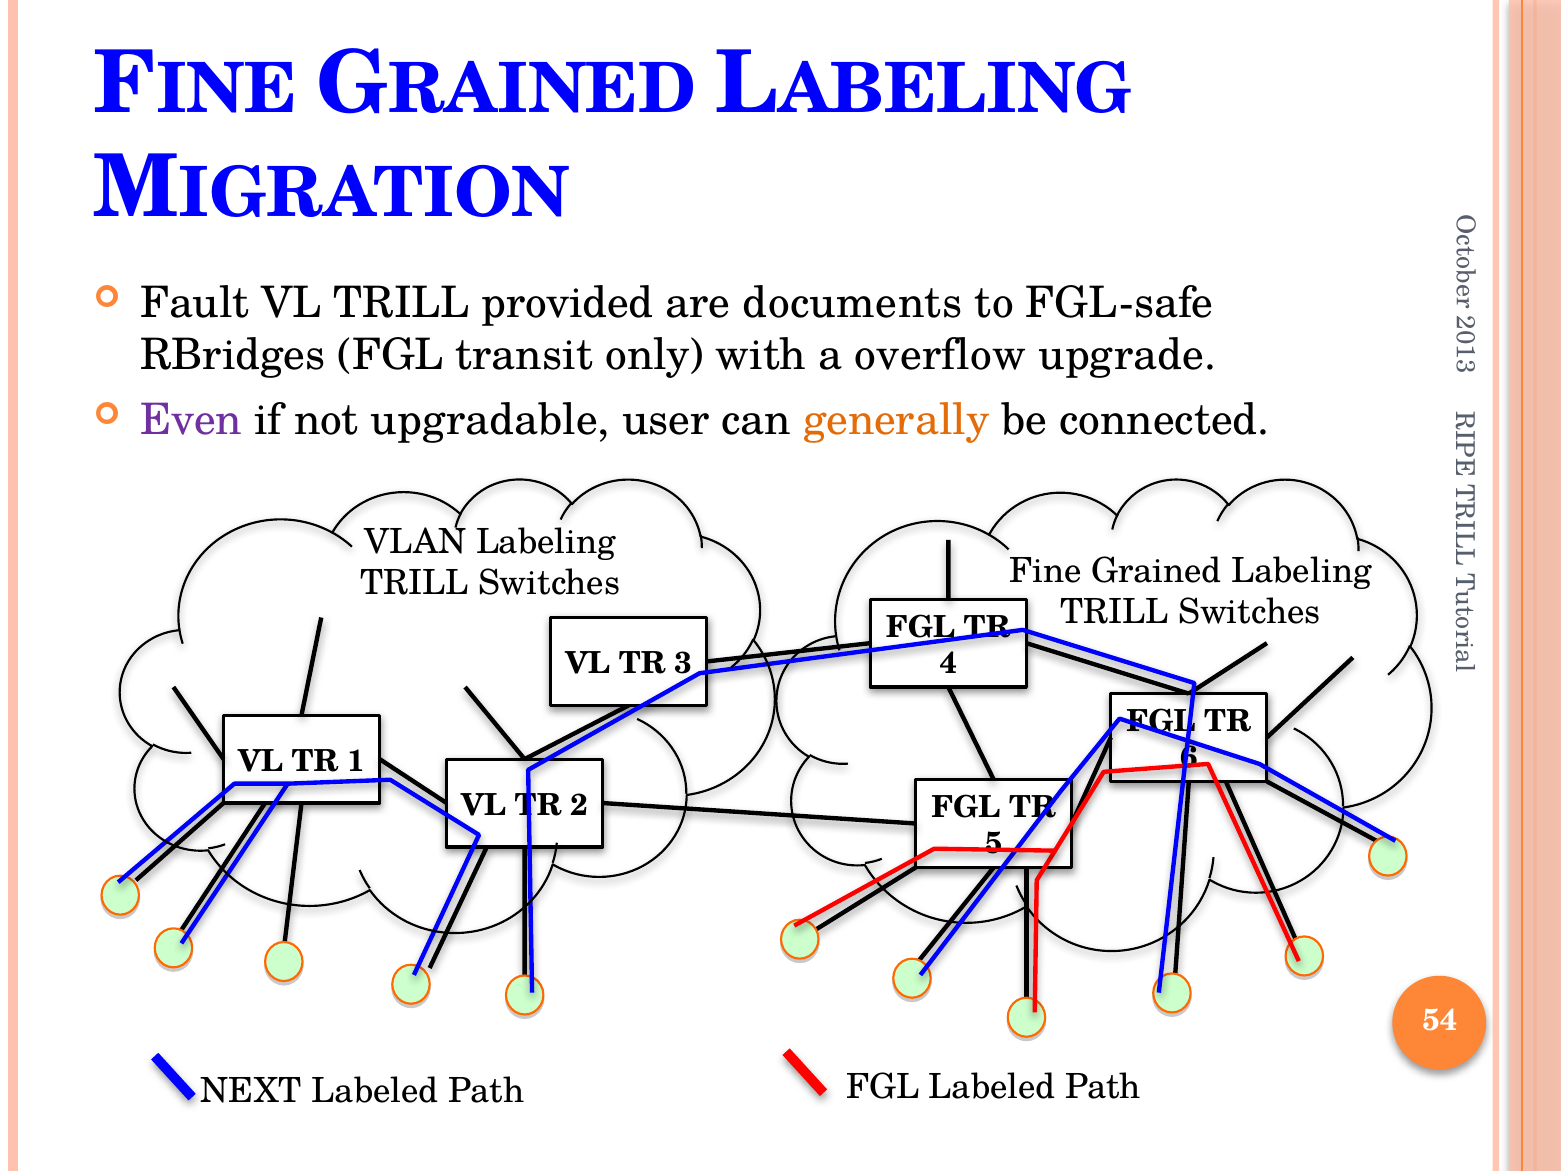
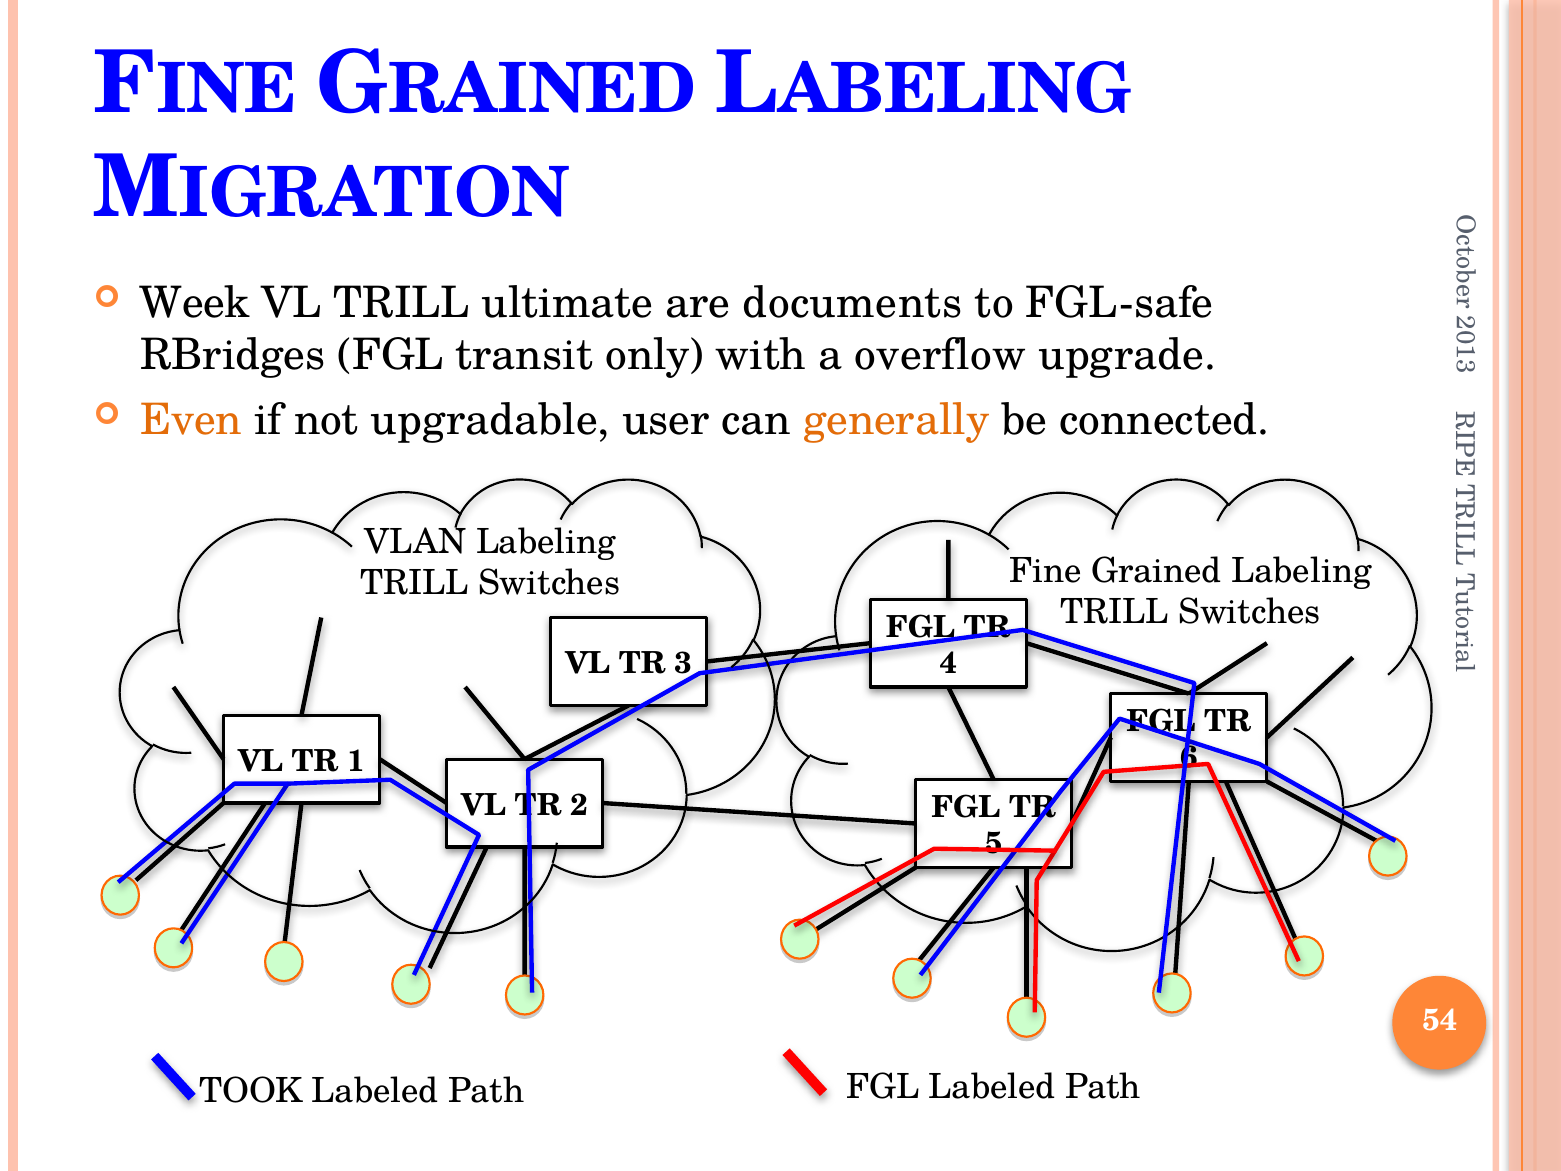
Fault: Fault -> Week (195, 303)
provided: provided -> ultimate (568, 303)
Even colour: purple -> orange (191, 420)
NEXT: NEXT -> TOOK (251, 1091)
